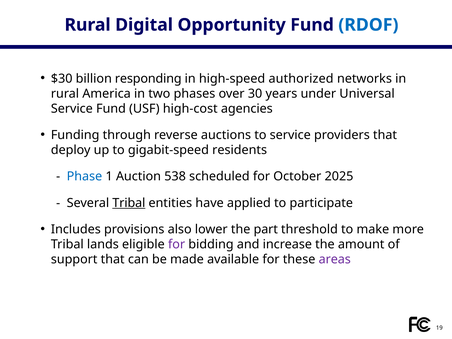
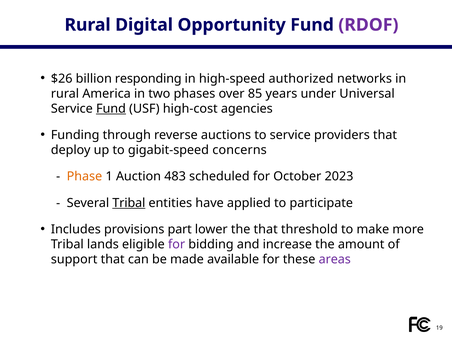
RDOF colour: blue -> purple (368, 25)
$30: $30 -> $26 (62, 79)
30: 30 -> 85 (255, 94)
Fund underline: none -> present (111, 109)
residents: residents -> concerns (240, 150)
Phase colour: blue -> orange (84, 176)
538: 538 -> 483 (175, 176)
2025: 2025 -> 2023 (339, 176)
also: also -> part (180, 229)
the part: part -> that (266, 229)
